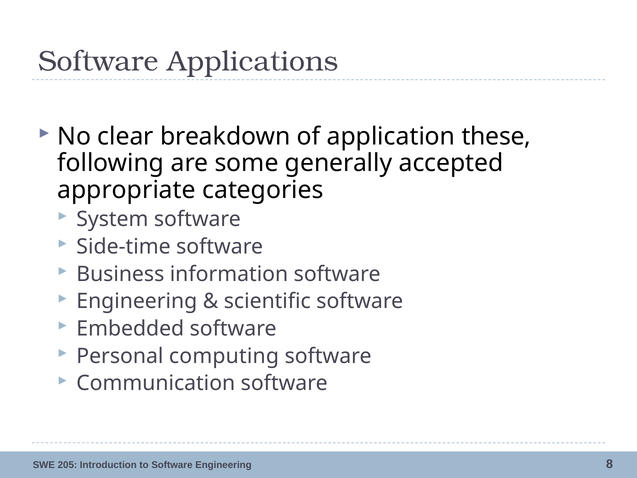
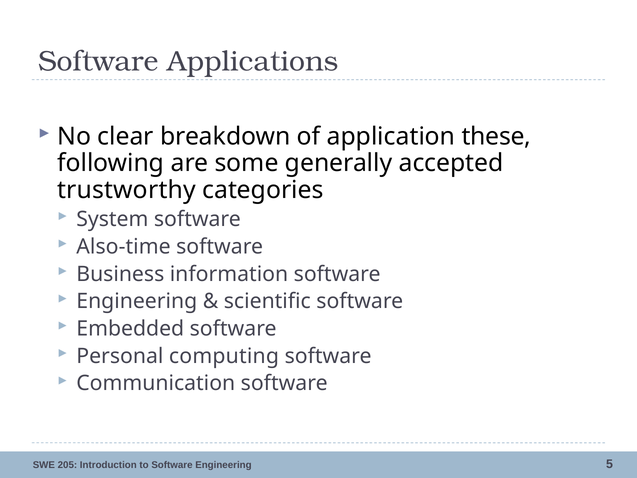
appropriate: appropriate -> trustworthy (126, 190)
Side-time: Side-time -> Also-time (124, 247)
8: 8 -> 5 (610, 464)
